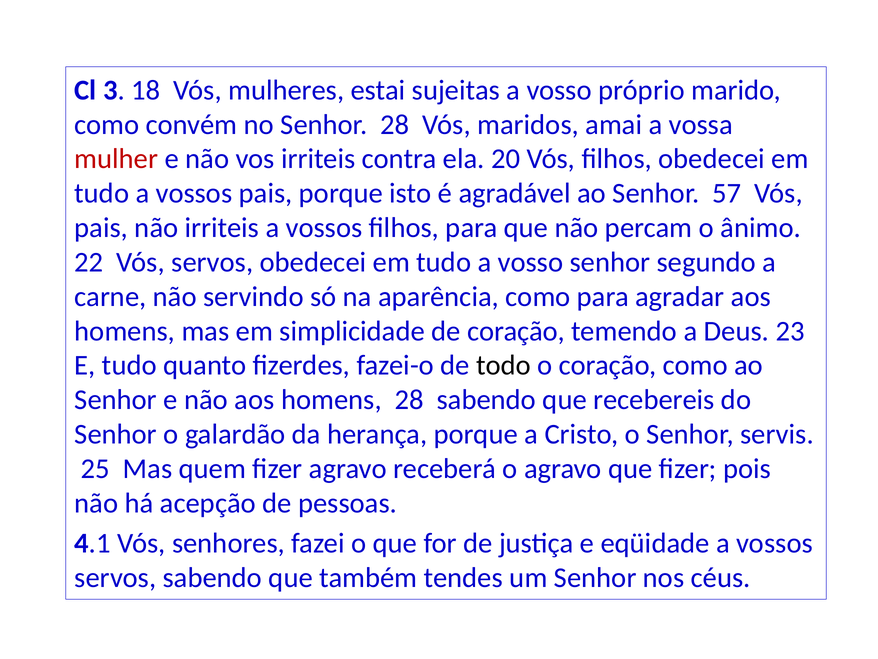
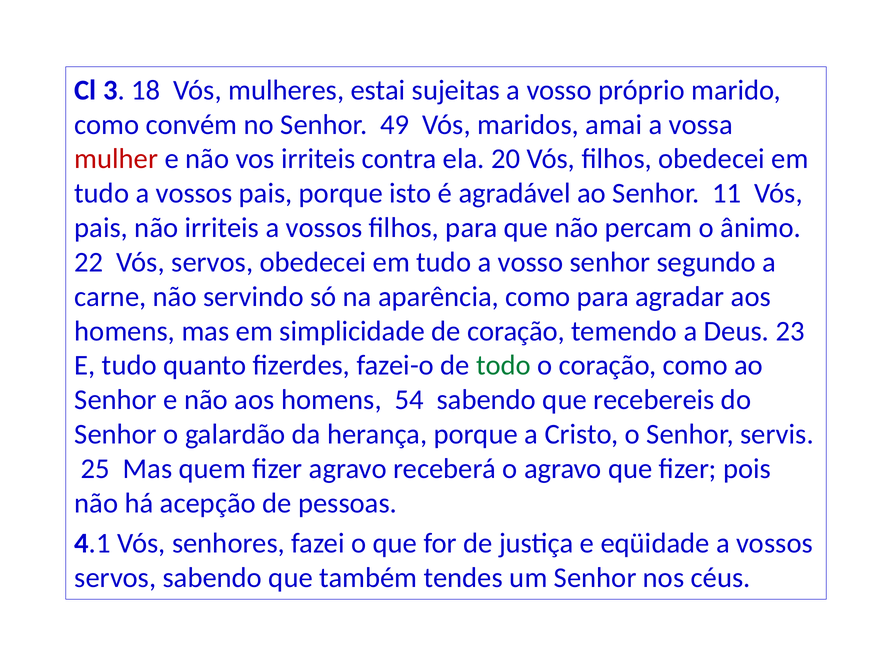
Senhor 28: 28 -> 49 (395, 124)
57: 57 -> 11 (727, 193)
todo colour: black -> green (503, 365)
homens 28: 28 -> 54 (409, 400)
